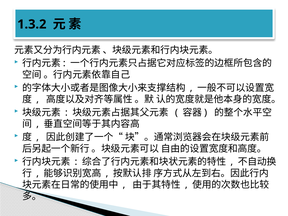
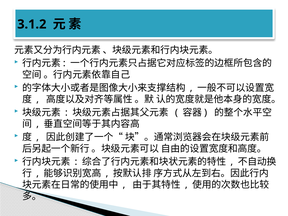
1.3.2: 1.3.2 -> 3.1.2 (32, 24)
